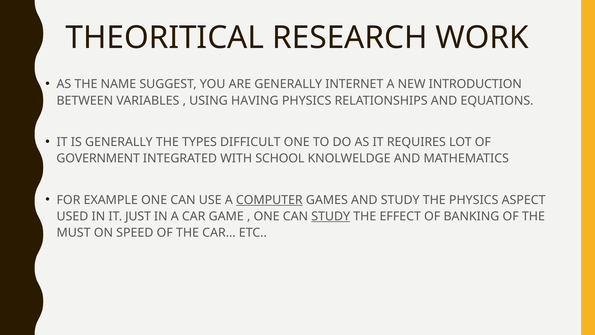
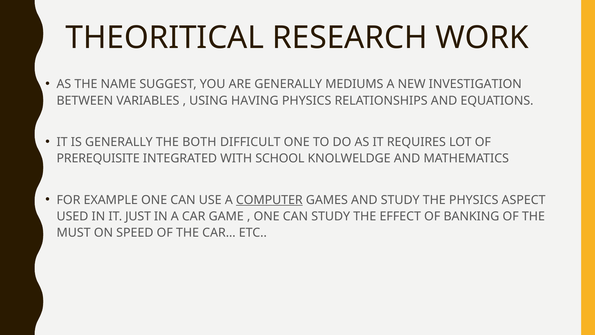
INTERNET: INTERNET -> MEDIUMS (354, 84)
INTRODUCTION: INTRODUCTION -> INVESTIGATION (475, 84)
TYPES: TYPES -> BOTH (199, 142)
GOVERNMENT: GOVERNMENT -> PREREQUISITE (98, 158)
STUDY underline: present -> none (331, 216)
